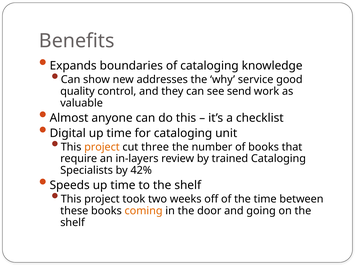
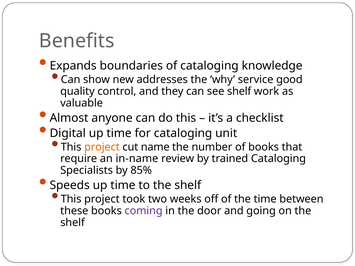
see send: send -> shelf (239, 91)
three: three -> name (155, 147)
in-layers: in-layers -> in-name (137, 159)
42%: 42% -> 85% (141, 171)
coming colour: orange -> purple (144, 211)
